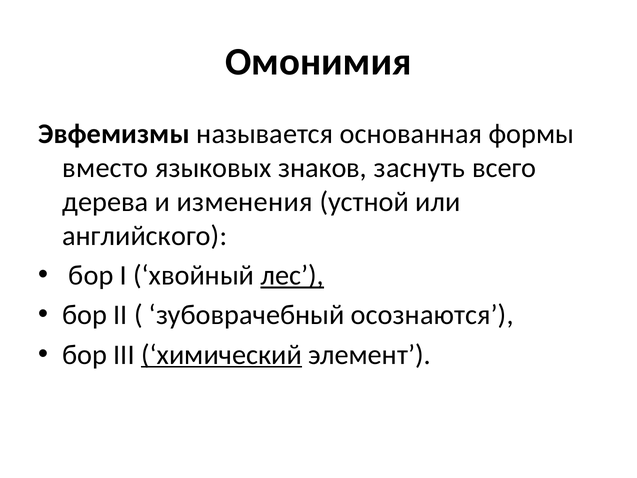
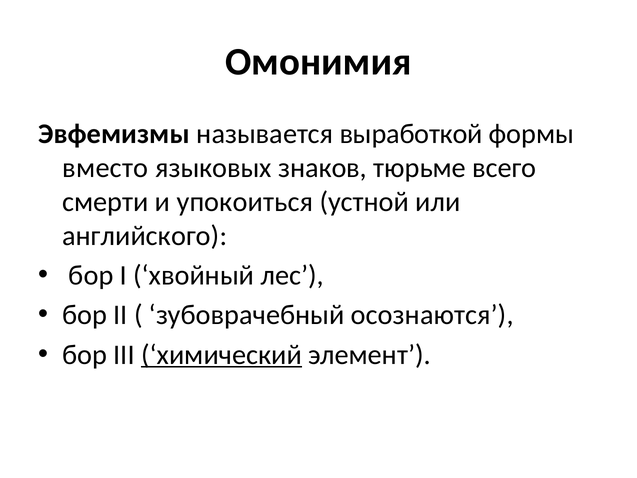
основанная: основанная -> выработкой (411, 134)
заснуть: заснуть -> тюрьме (420, 168)
дерева: дерева -> смерти (105, 202)
изменения: изменения -> упокоиться (245, 202)
лес underline: present -> none (292, 275)
